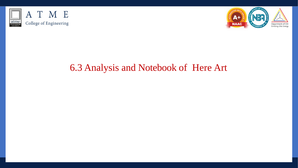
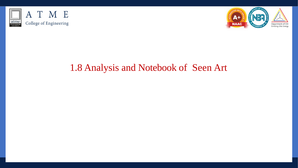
6.3: 6.3 -> 1.8 (76, 67)
Here: Here -> Seen (202, 67)
